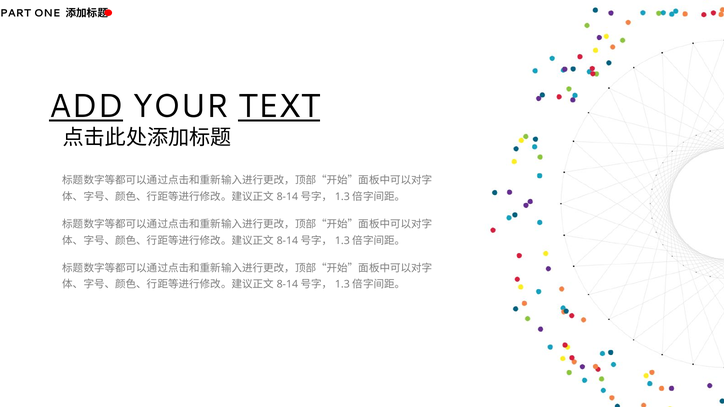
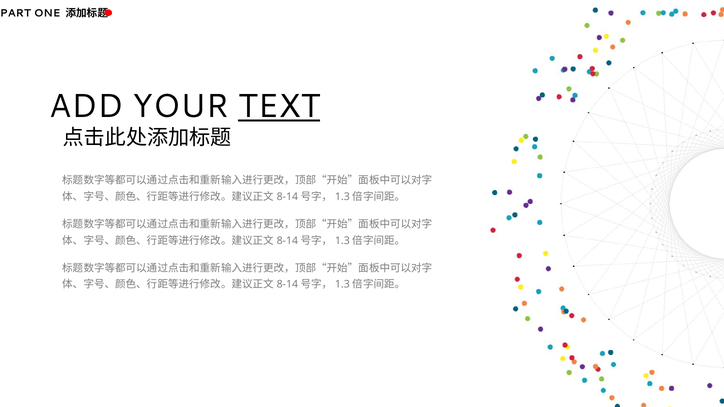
ADD underline: present -> none (86, 106)
